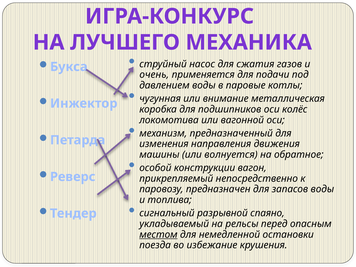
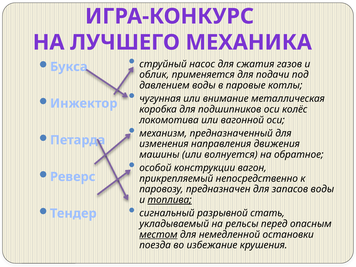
очень: очень -> облик (154, 75)
топлива underline: none -> present (170, 200)
спаяно: спаяно -> стать (267, 213)
